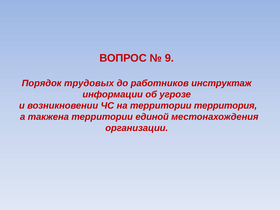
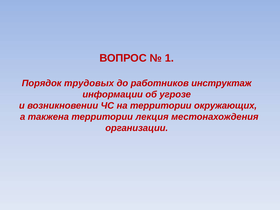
9: 9 -> 1 (169, 58)
территория: территория -> окружающих (226, 106)
единой: единой -> лекция (152, 117)
